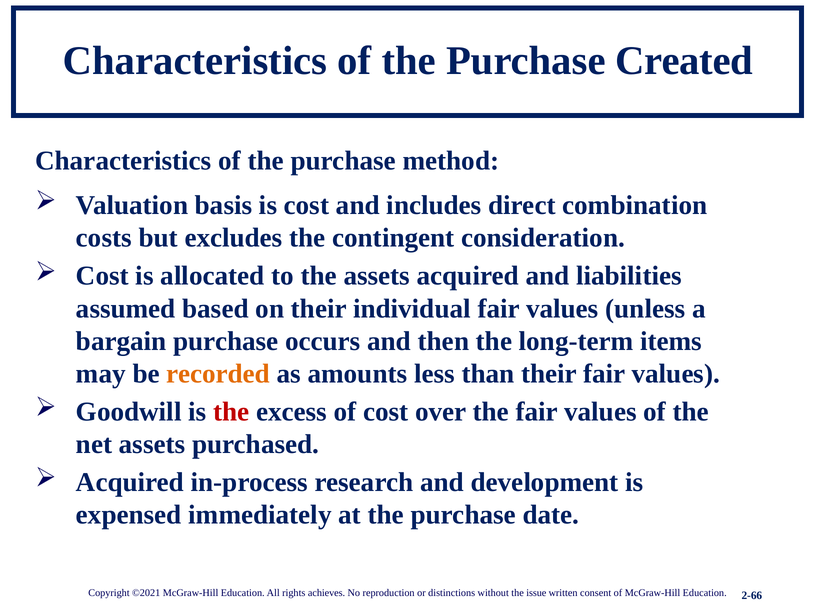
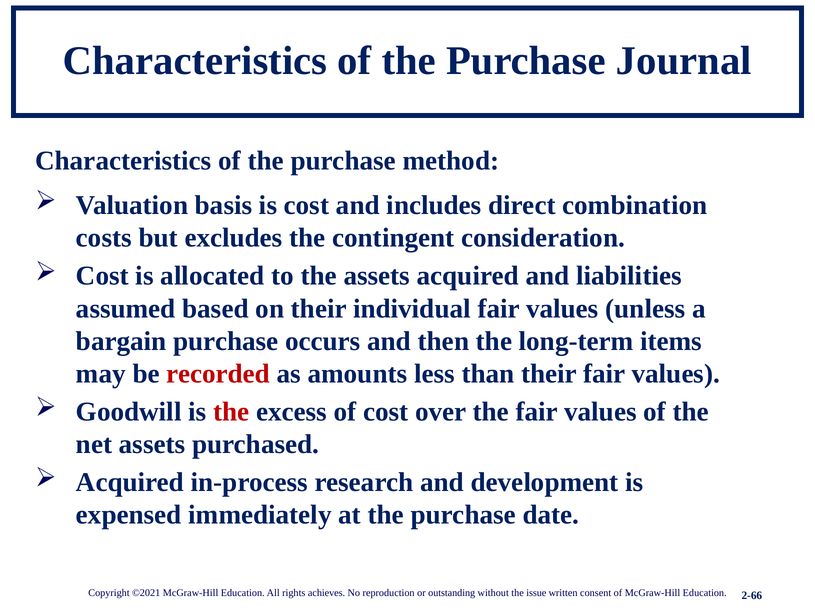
Created: Created -> Journal (684, 61)
recorded colour: orange -> red (218, 374)
distinctions: distinctions -> outstanding (452, 593)
